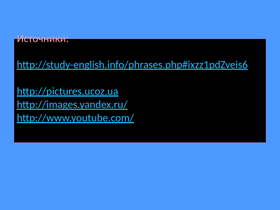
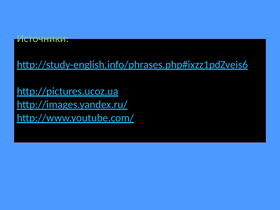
Источники colour: pink -> light green (43, 39)
